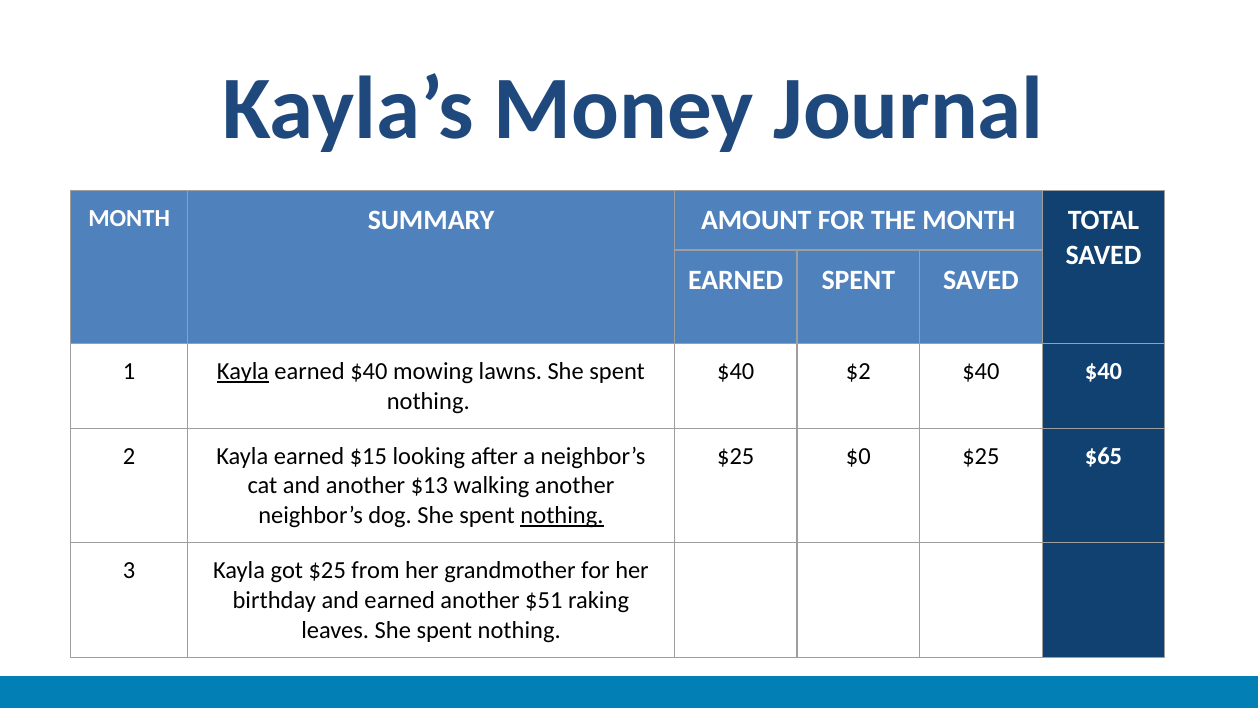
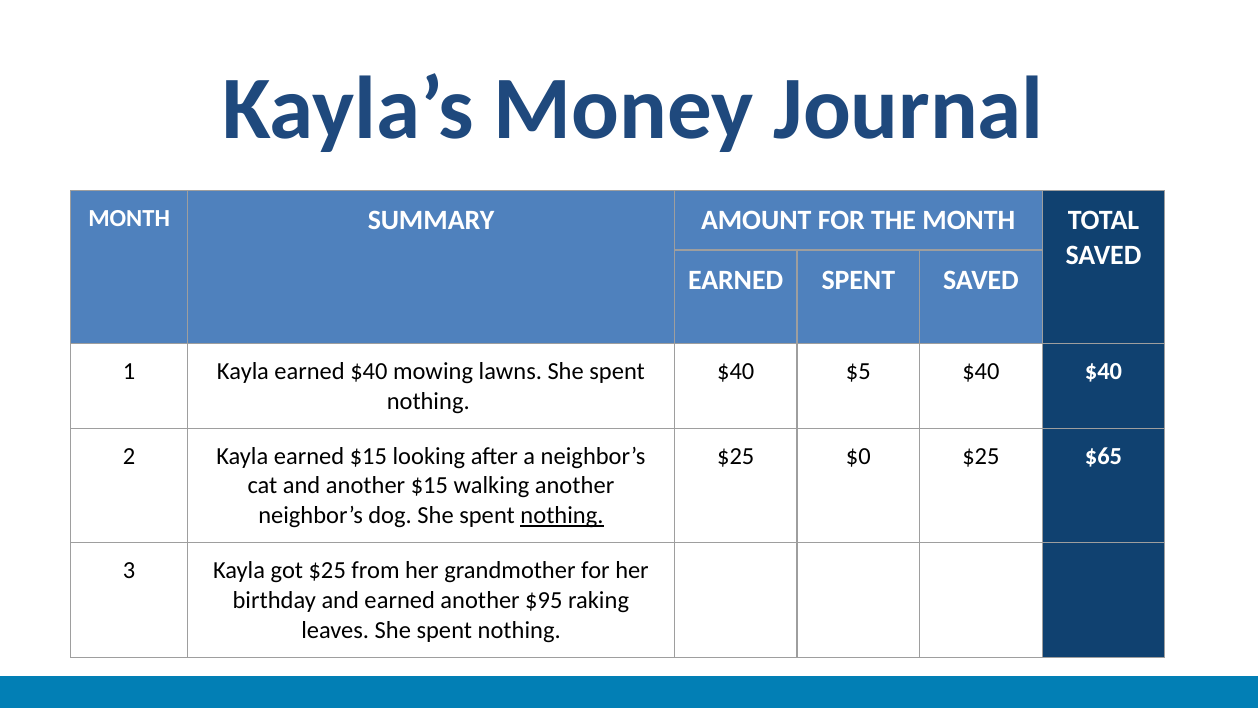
Kayla underline: present -> none (243, 371)
$2: $2 -> $5 (858, 371)
another $13: $13 -> $15 (429, 486)
$51: $51 -> $95 (544, 600)
